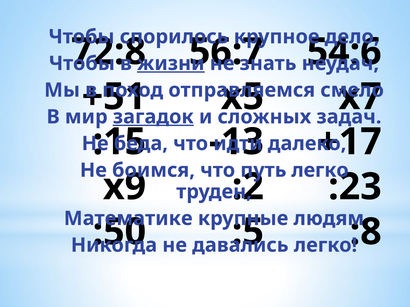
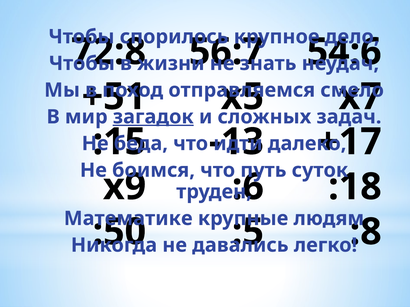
жизни underline: present -> none (171, 64)
путь легко: легко -> суток (320, 171)
:2: :2 -> :6 (248, 187)
:23: :23 -> :18 (355, 187)
